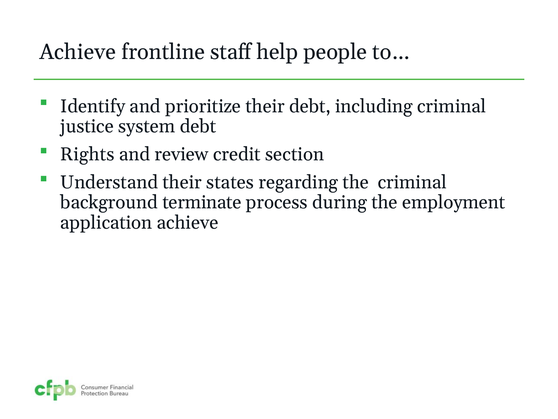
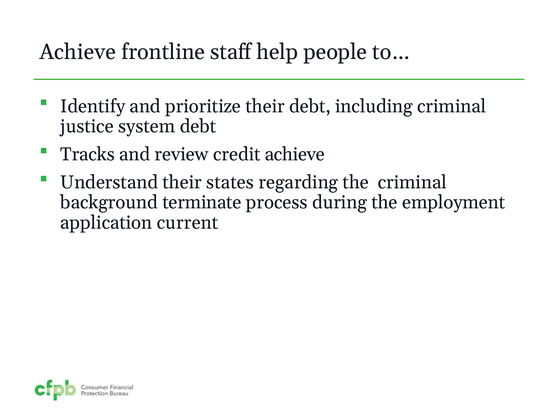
Rights: Rights -> Tracks (88, 154)
credit section: section -> achieve (295, 154)
application achieve: achieve -> current (188, 222)
